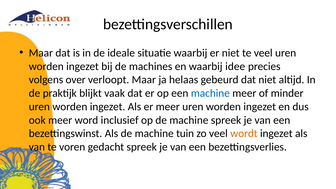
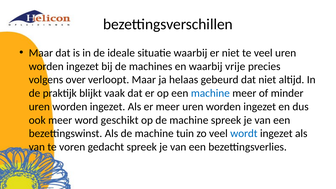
idee: idee -> vrije (235, 66)
inclusief: inclusief -> geschikt (120, 120)
wordt colour: orange -> blue (244, 134)
